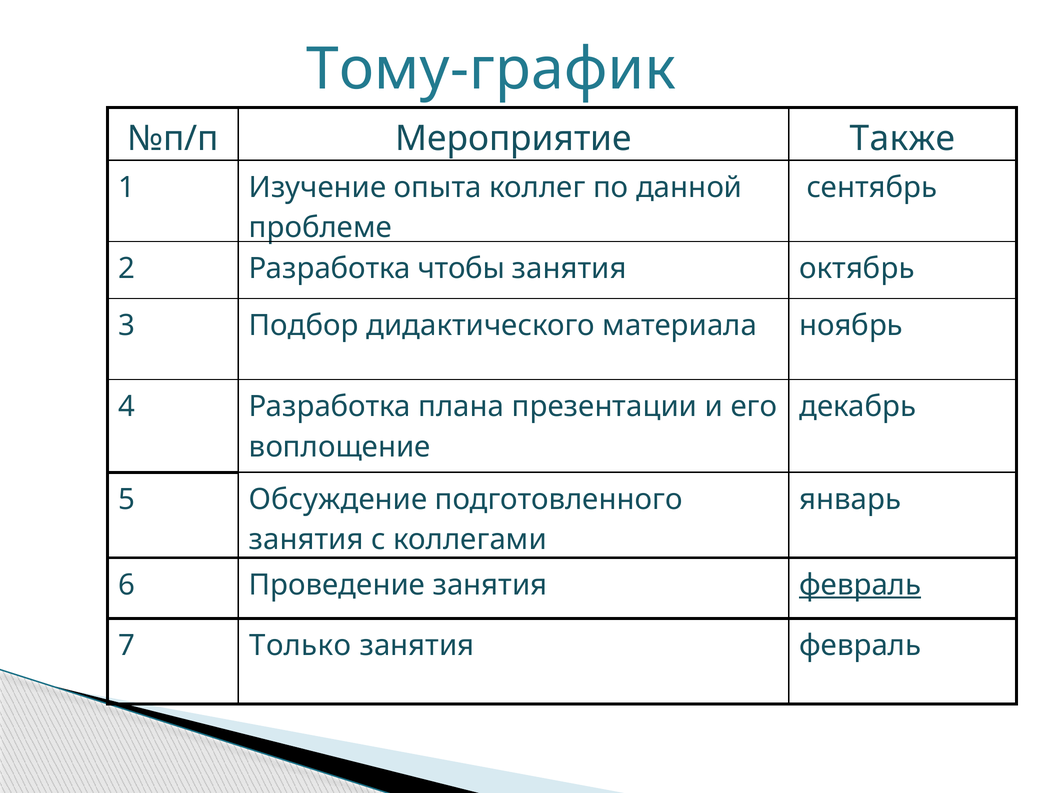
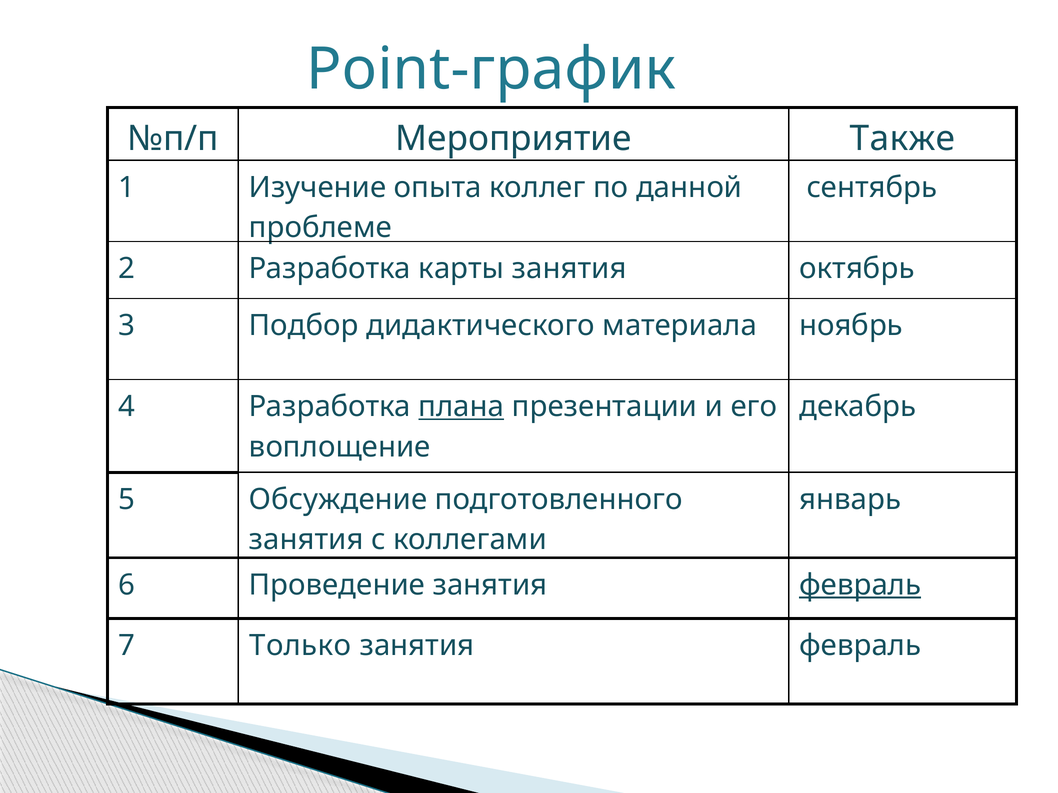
Тому-график: Тому-график -> Point-график (491, 69)
чтобы: чтобы -> карты (461, 269)
плана underline: none -> present (461, 407)
